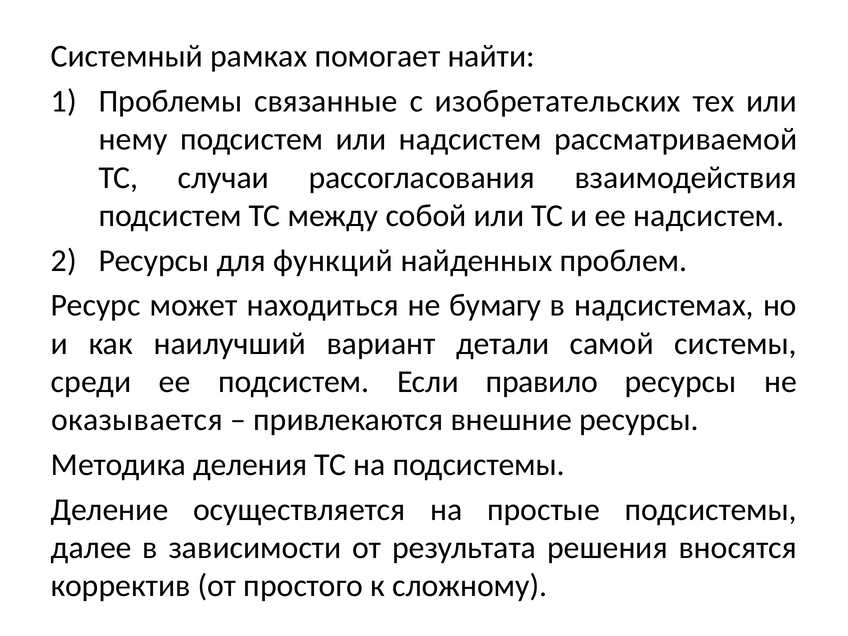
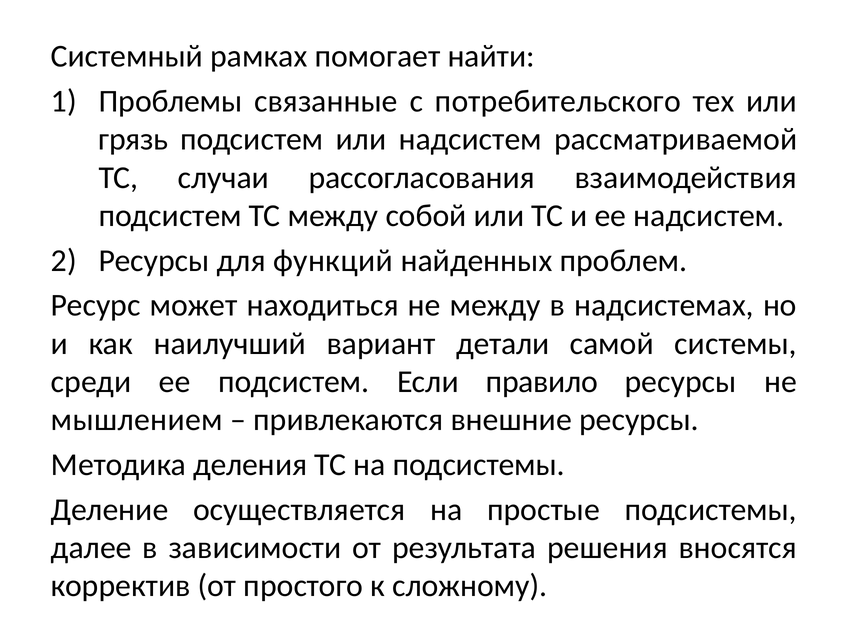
изобретательских: изобретательских -> потребительского (558, 101)
нему: нему -> грязь (133, 139)
не бумагу: бумагу -> между (495, 305)
оказывается: оказывается -> мышлением (137, 420)
